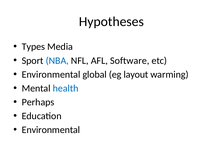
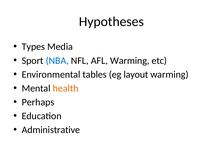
AFL Software: Software -> Warming (130, 61)
global: global -> tables (95, 75)
health colour: blue -> orange (66, 88)
Environmental: Environmental -> Administrative (51, 130)
